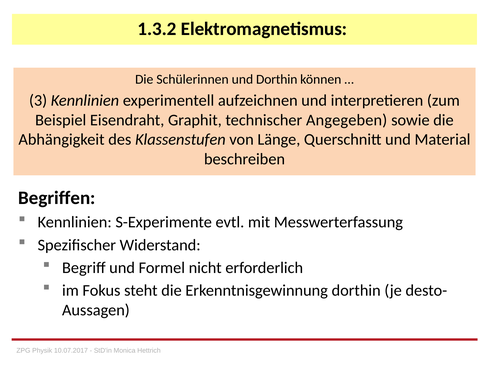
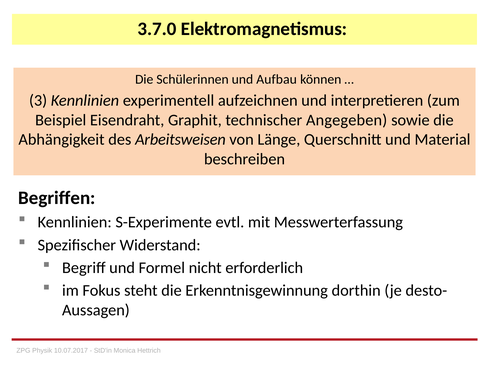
1.3.2: 1.3.2 -> 3.7.0 (157, 29)
und Dorthin: Dorthin -> Aufbau (277, 79)
Klassenstufen: Klassenstufen -> Arbeitsweisen (180, 140)
